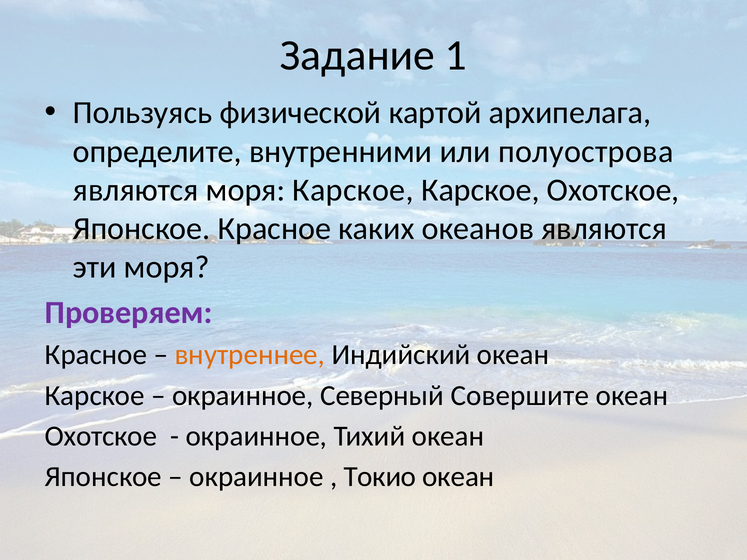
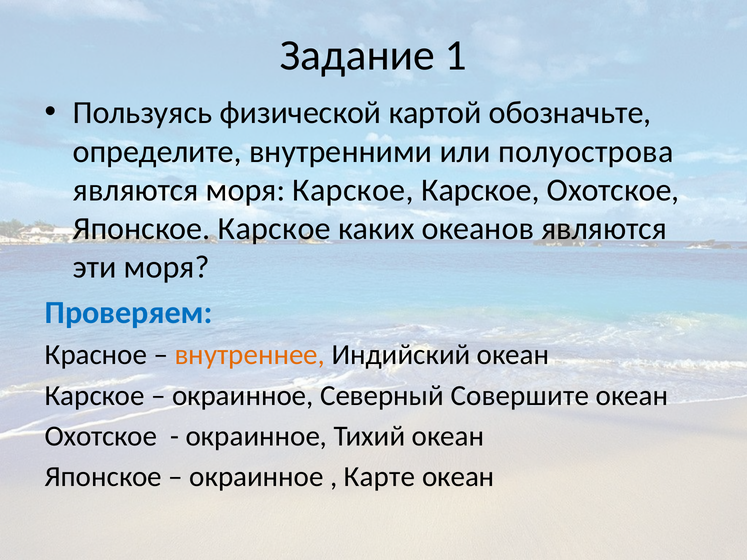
архипелага: архипелага -> обозначьте (570, 113)
Японское Красное: Красное -> Карское (274, 229)
Проверяем colour: purple -> blue (129, 313)
Токио: Токио -> Карте (380, 477)
